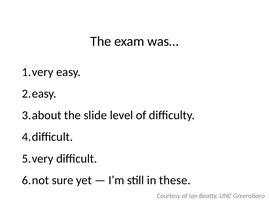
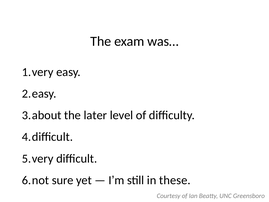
slide: slide -> later (95, 115)
